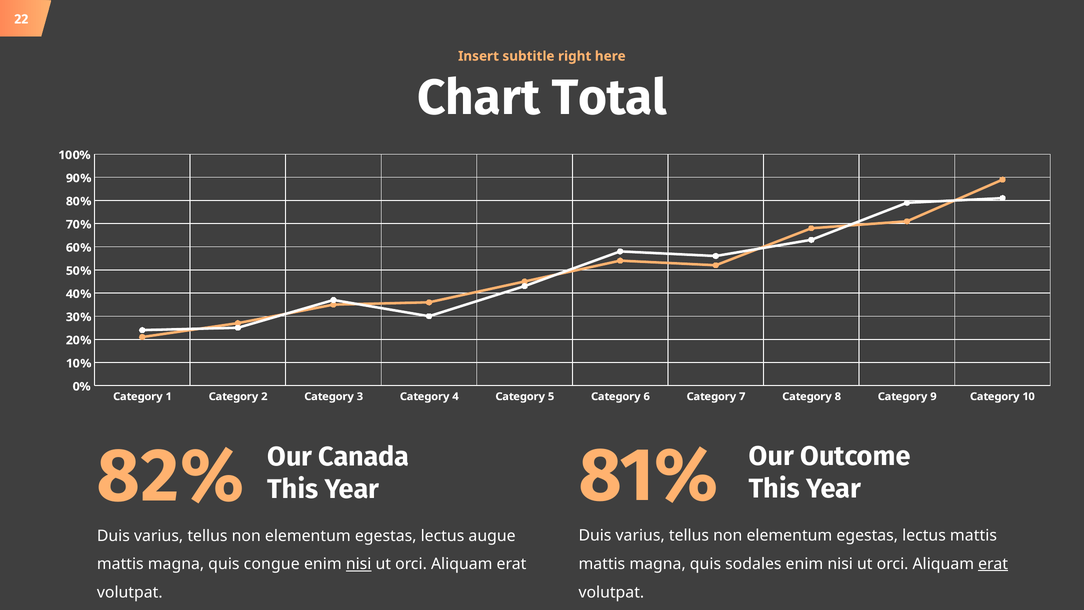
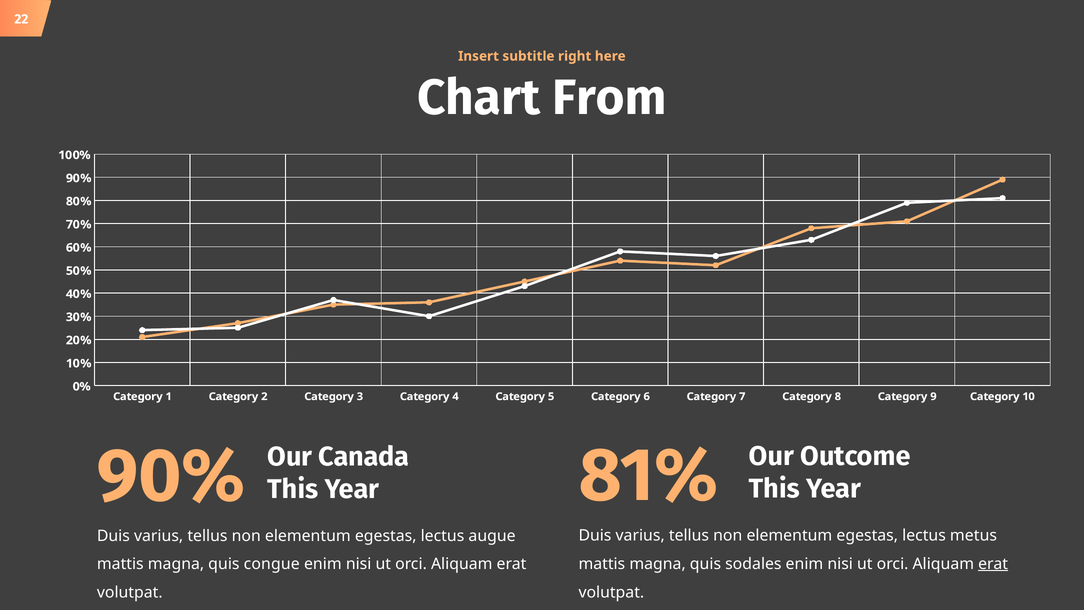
Total: Total -> From (609, 98)
82%: 82% -> 90% (171, 476)
lectus mattis: mattis -> metus (974, 535)
nisi underline: present -> none (359, 564)
